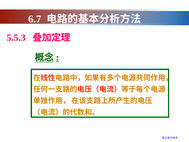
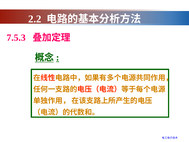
6.7: 6.7 -> 2.2 (35, 19)
5.5.3: 5.5.3 -> 7.5.3 (16, 38)
